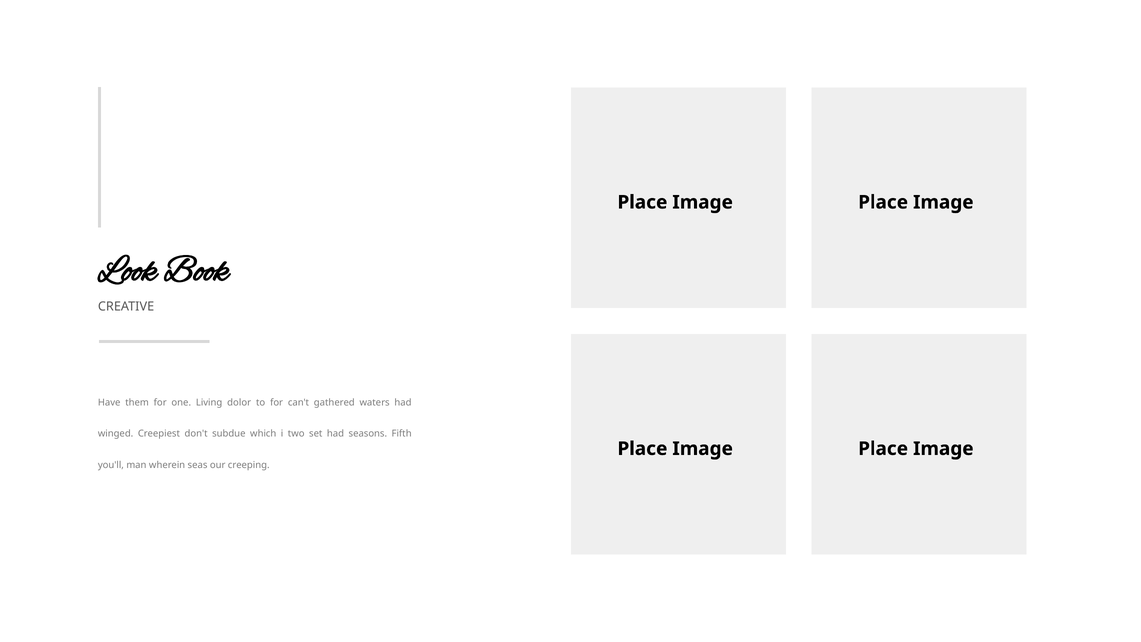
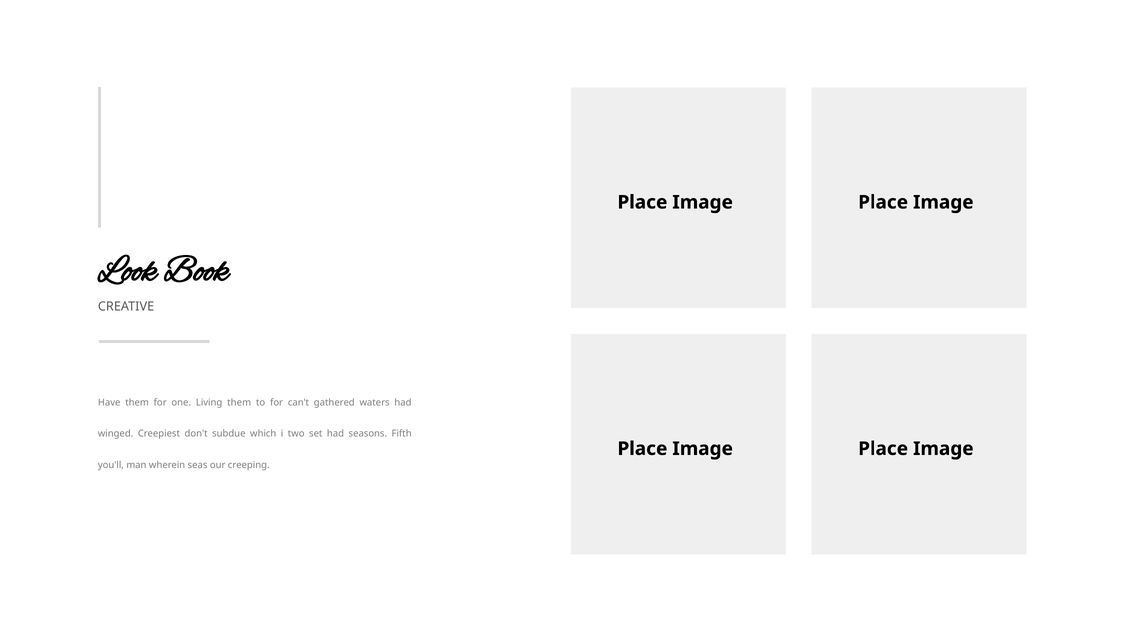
Living dolor: dolor -> them (239, 402)
